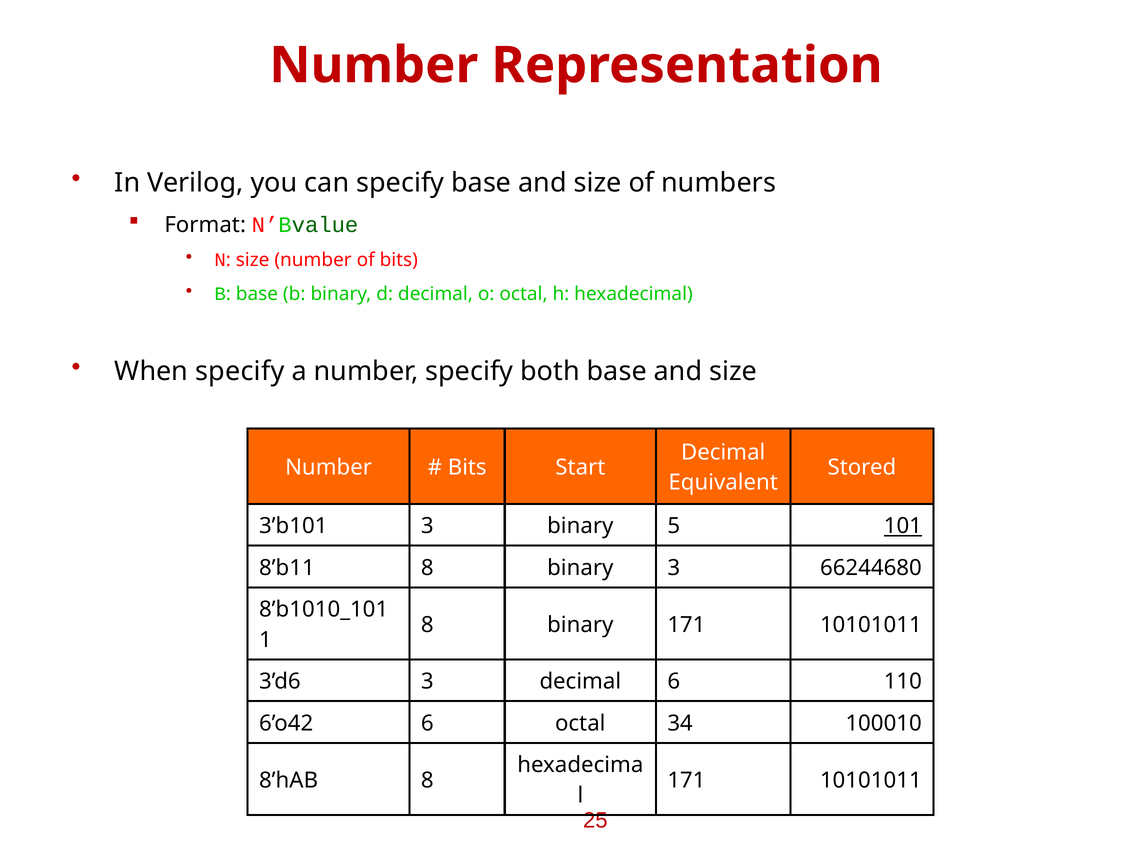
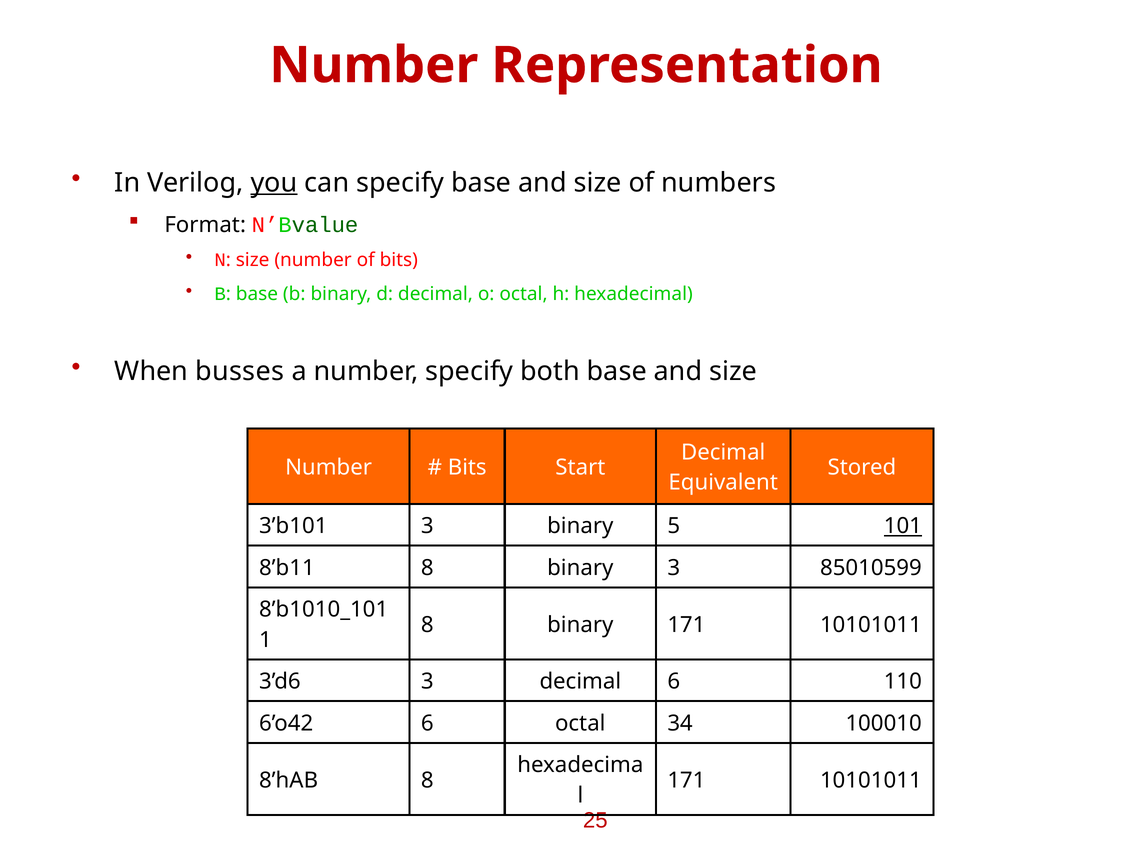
you underline: none -> present (274, 183)
When specify: specify -> busses (240, 371)
66244680: 66244680 -> 85010599 (871, 568)
